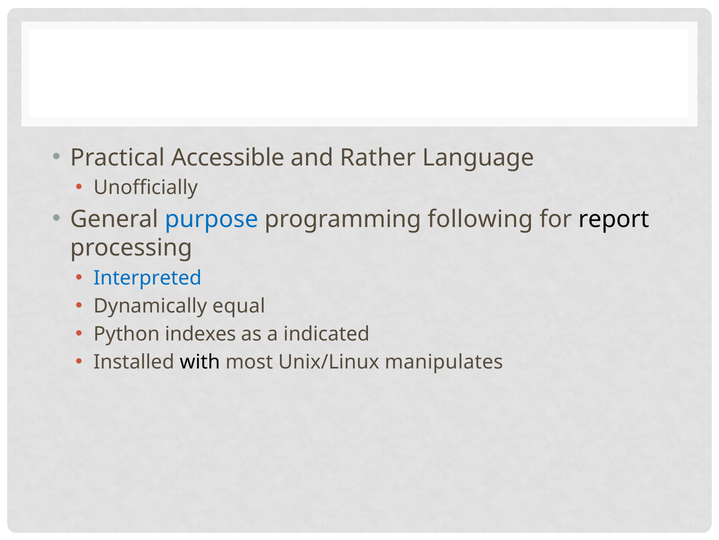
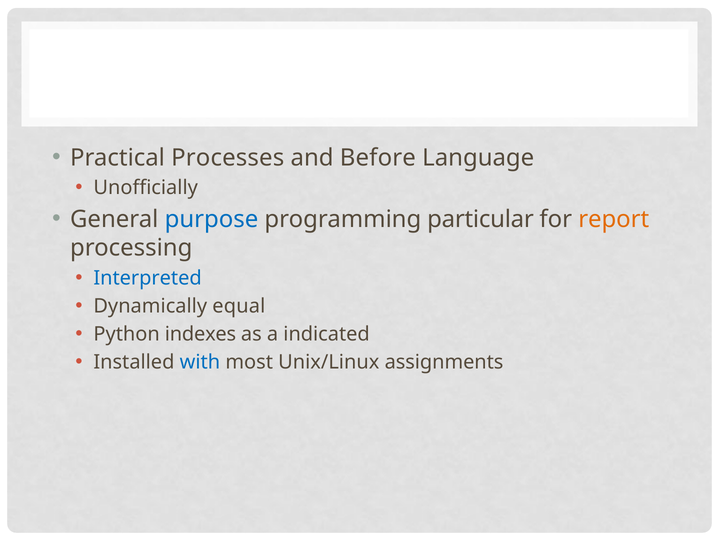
Accessible: Accessible -> Processes (228, 157)
Rather: Rather -> Before (378, 157)
following: following -> particular (481, 219)
report colour: black -> orange (614, 219)
with colour: black -> blue (200, 362)
manipulates: manipulates -> assignments (444, 362)
